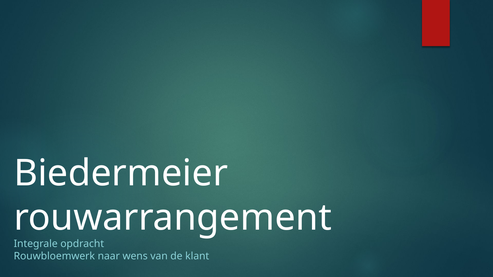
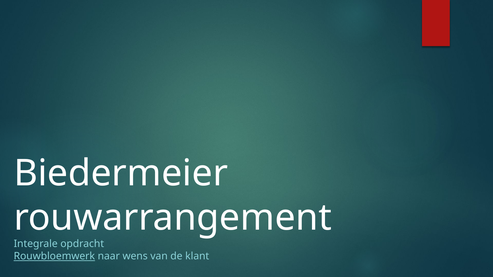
Rouwbloemwerk underline: none -> present (54, 257)
